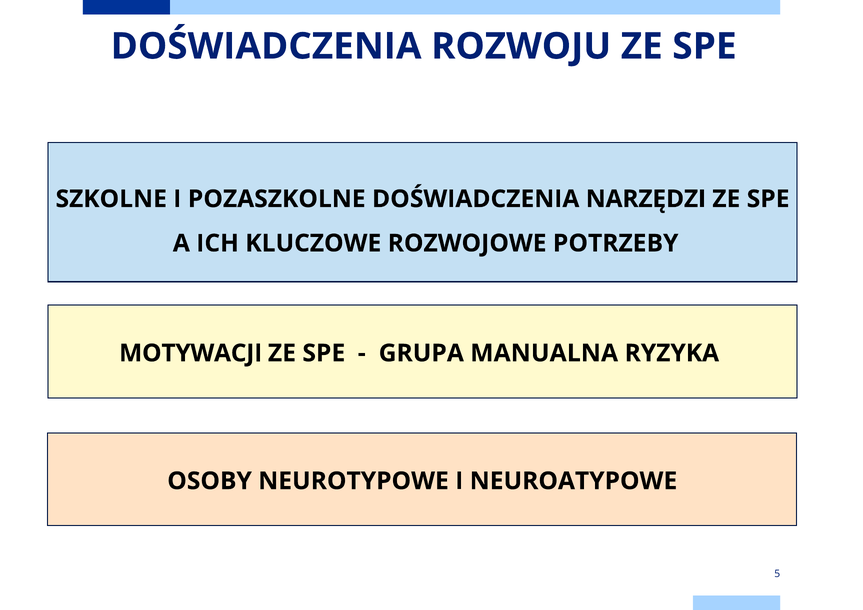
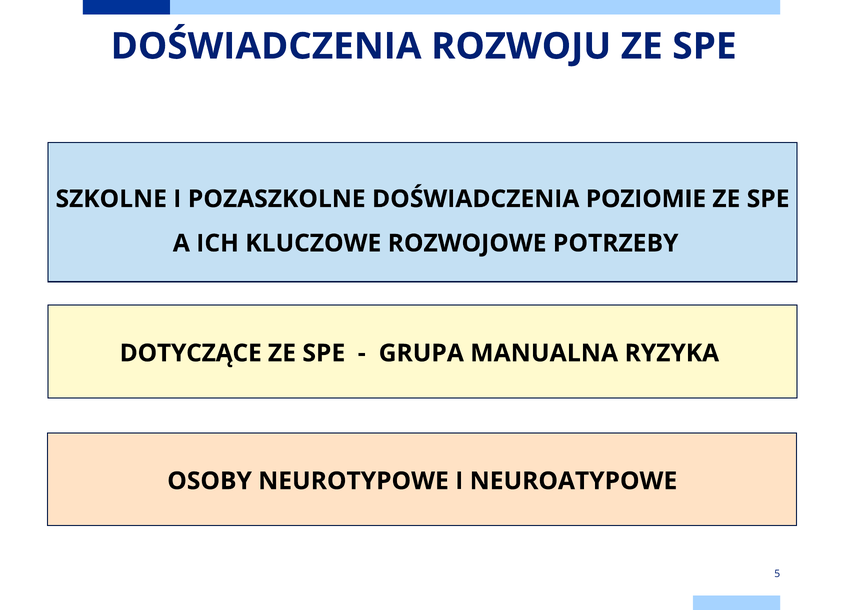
NARZĘDZI: NARZĘDZI -> POZIOMIE (646, 199)
MOTYWACJI: MOTYWACJI -> DOTYCZĄCE (191, 353)
